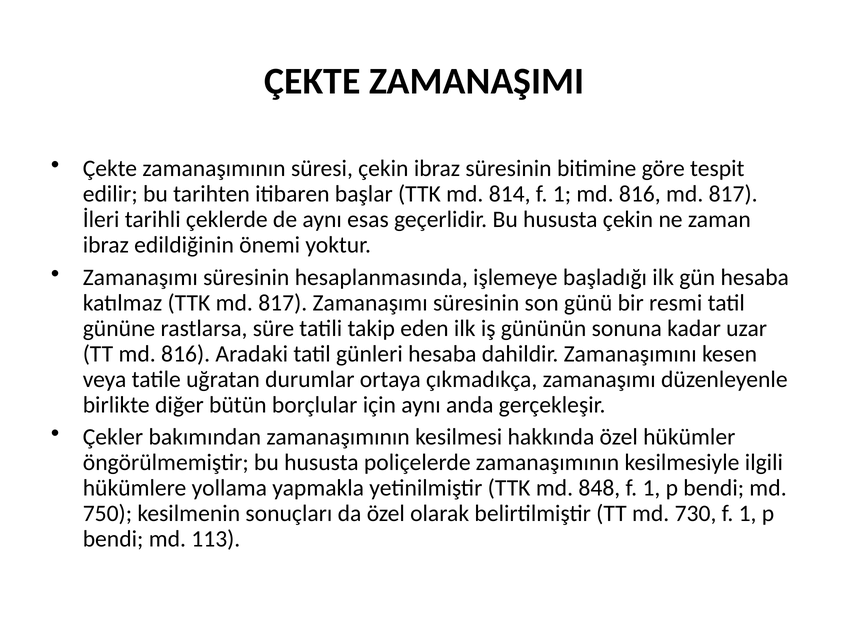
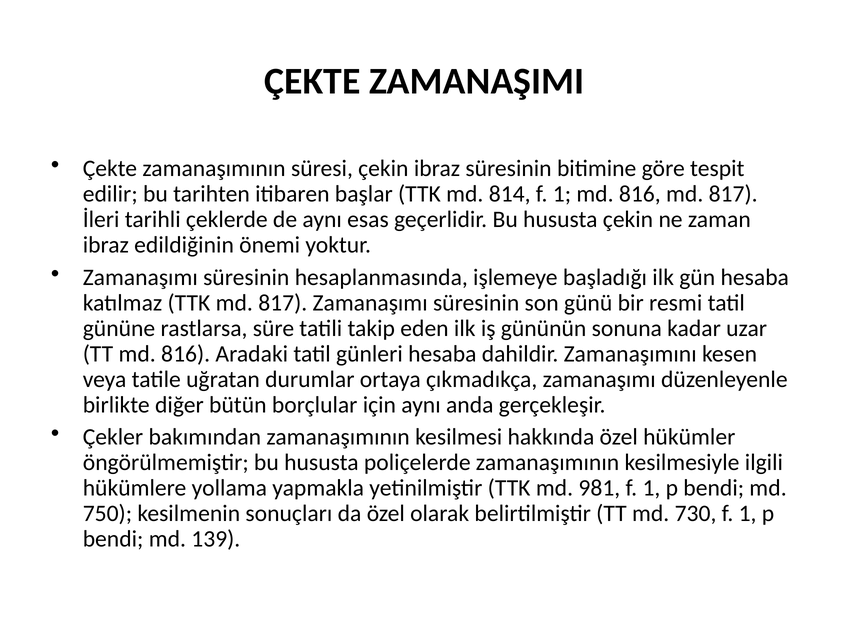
848: 848 -> 981 (599, 488)
113: 113 -> 139 (216, 539)
